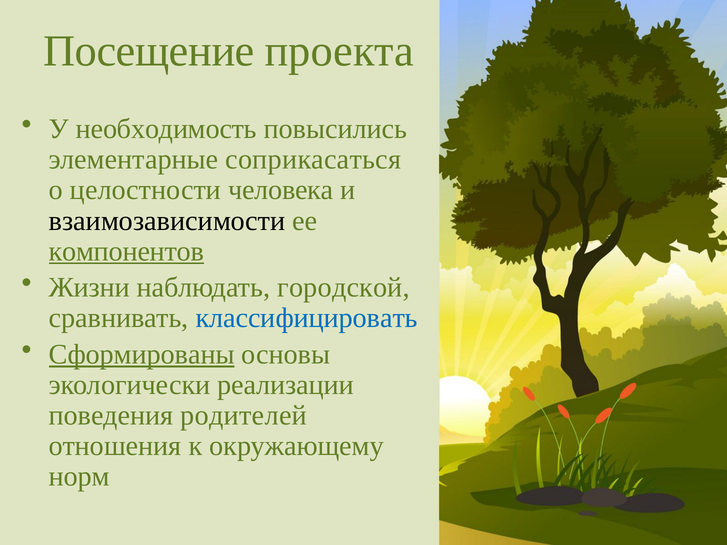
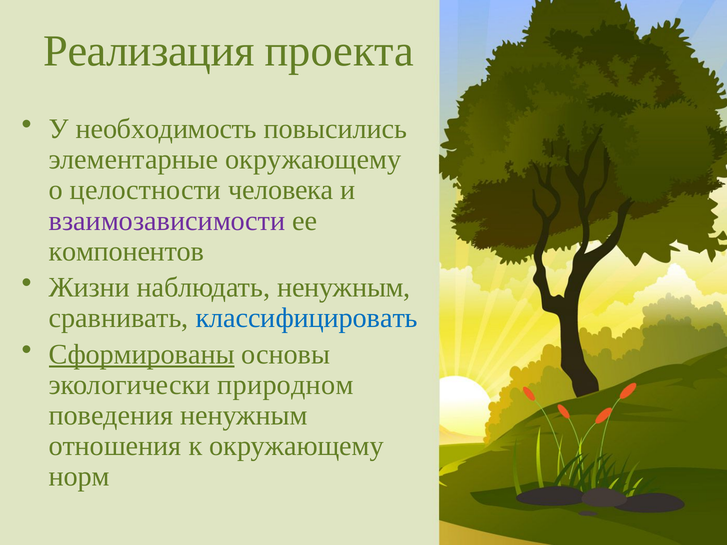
Посещение: Посещение -> Реализация (149, 51)
элементарные соприкасаться: соприкасаться -> окружающему (313, 160)
взаимозависимости colour: black -> purple (167, 221)
компонентов underline: present -> none (126, 251)
наблюдать городской: городской -> ненужным (344, 288)
реализации: реализации -> природном (286, 385)
поведения родителей: родителей -> ненужным (244, 416)
